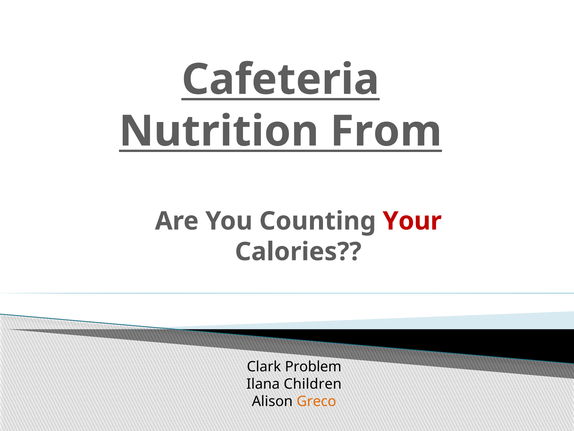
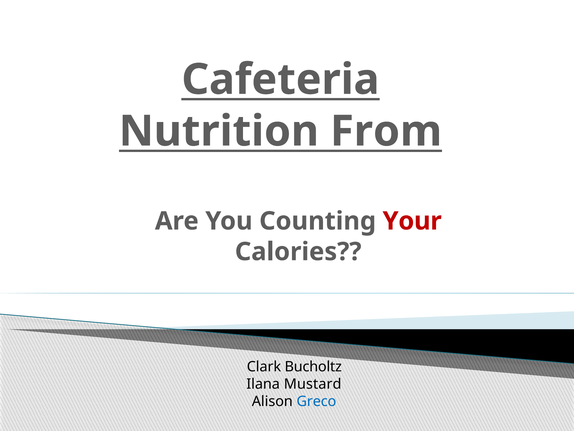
Problem: Problem -> Bucholtz (313, 366)
Children: Children -> Mustard (313, 384)
Greco colour: orange -> blue (316, 401)
